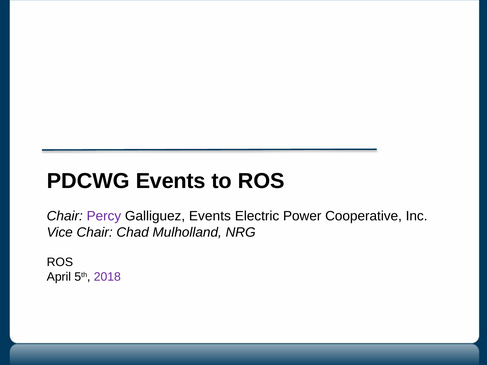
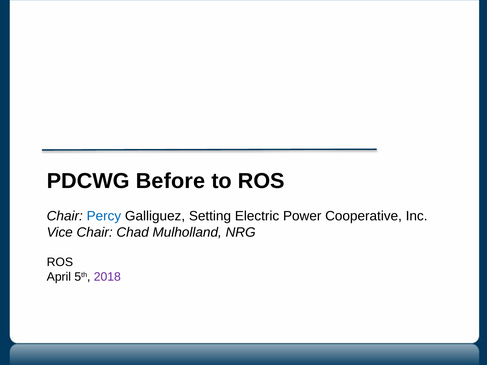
PDCWG Events: Events -> Before (170, 181)
Percy colour: purple -> blue (104, 216)
Galliguez Events: Events -> Setting (210, 216)
